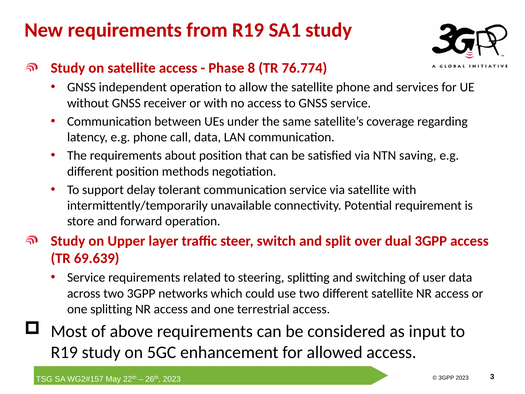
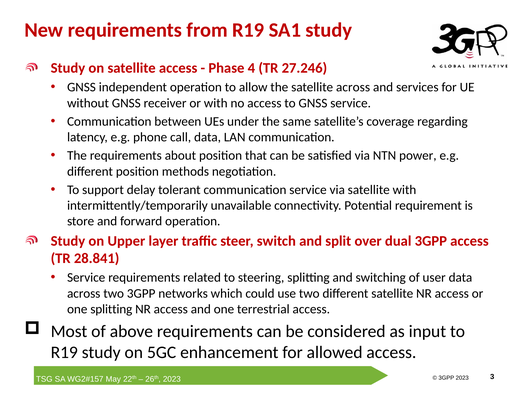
8: 8 -> 4 (251, 68)
76.774: 76.774 -> 27.246 (304, 68)
satellite phone: phone -> across (353, 87)
saving: saving -> power (418, 156)
69.639: 69.639 -> 28.841 (97, 258)
